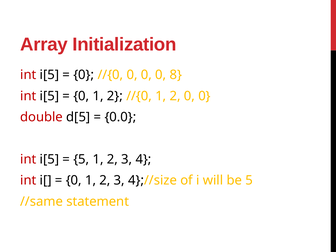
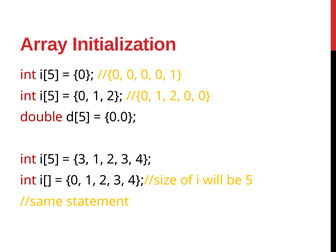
0 0 8: 8 -> 1 (176, 75)
5: 5 -> 3 (81, 159)
